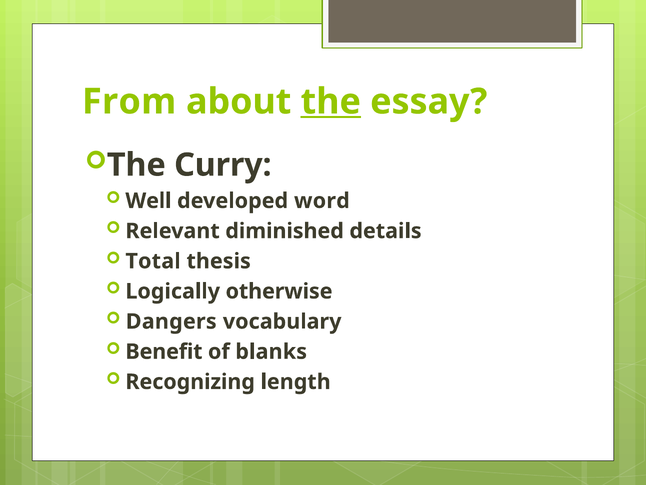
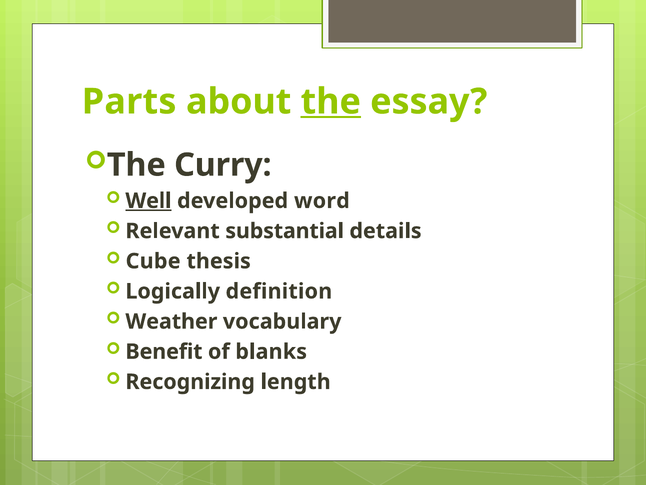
From: From -> Parts (129, 102)
Well underline: none -> present (148, 201)
diminished: diminished -> substantial (285, 231)
Total: Total -> Cube (153, 261)
otherwise: otherwise -> definition (279, 291)
Dangers: Dangers -> Weather (171, 321)
